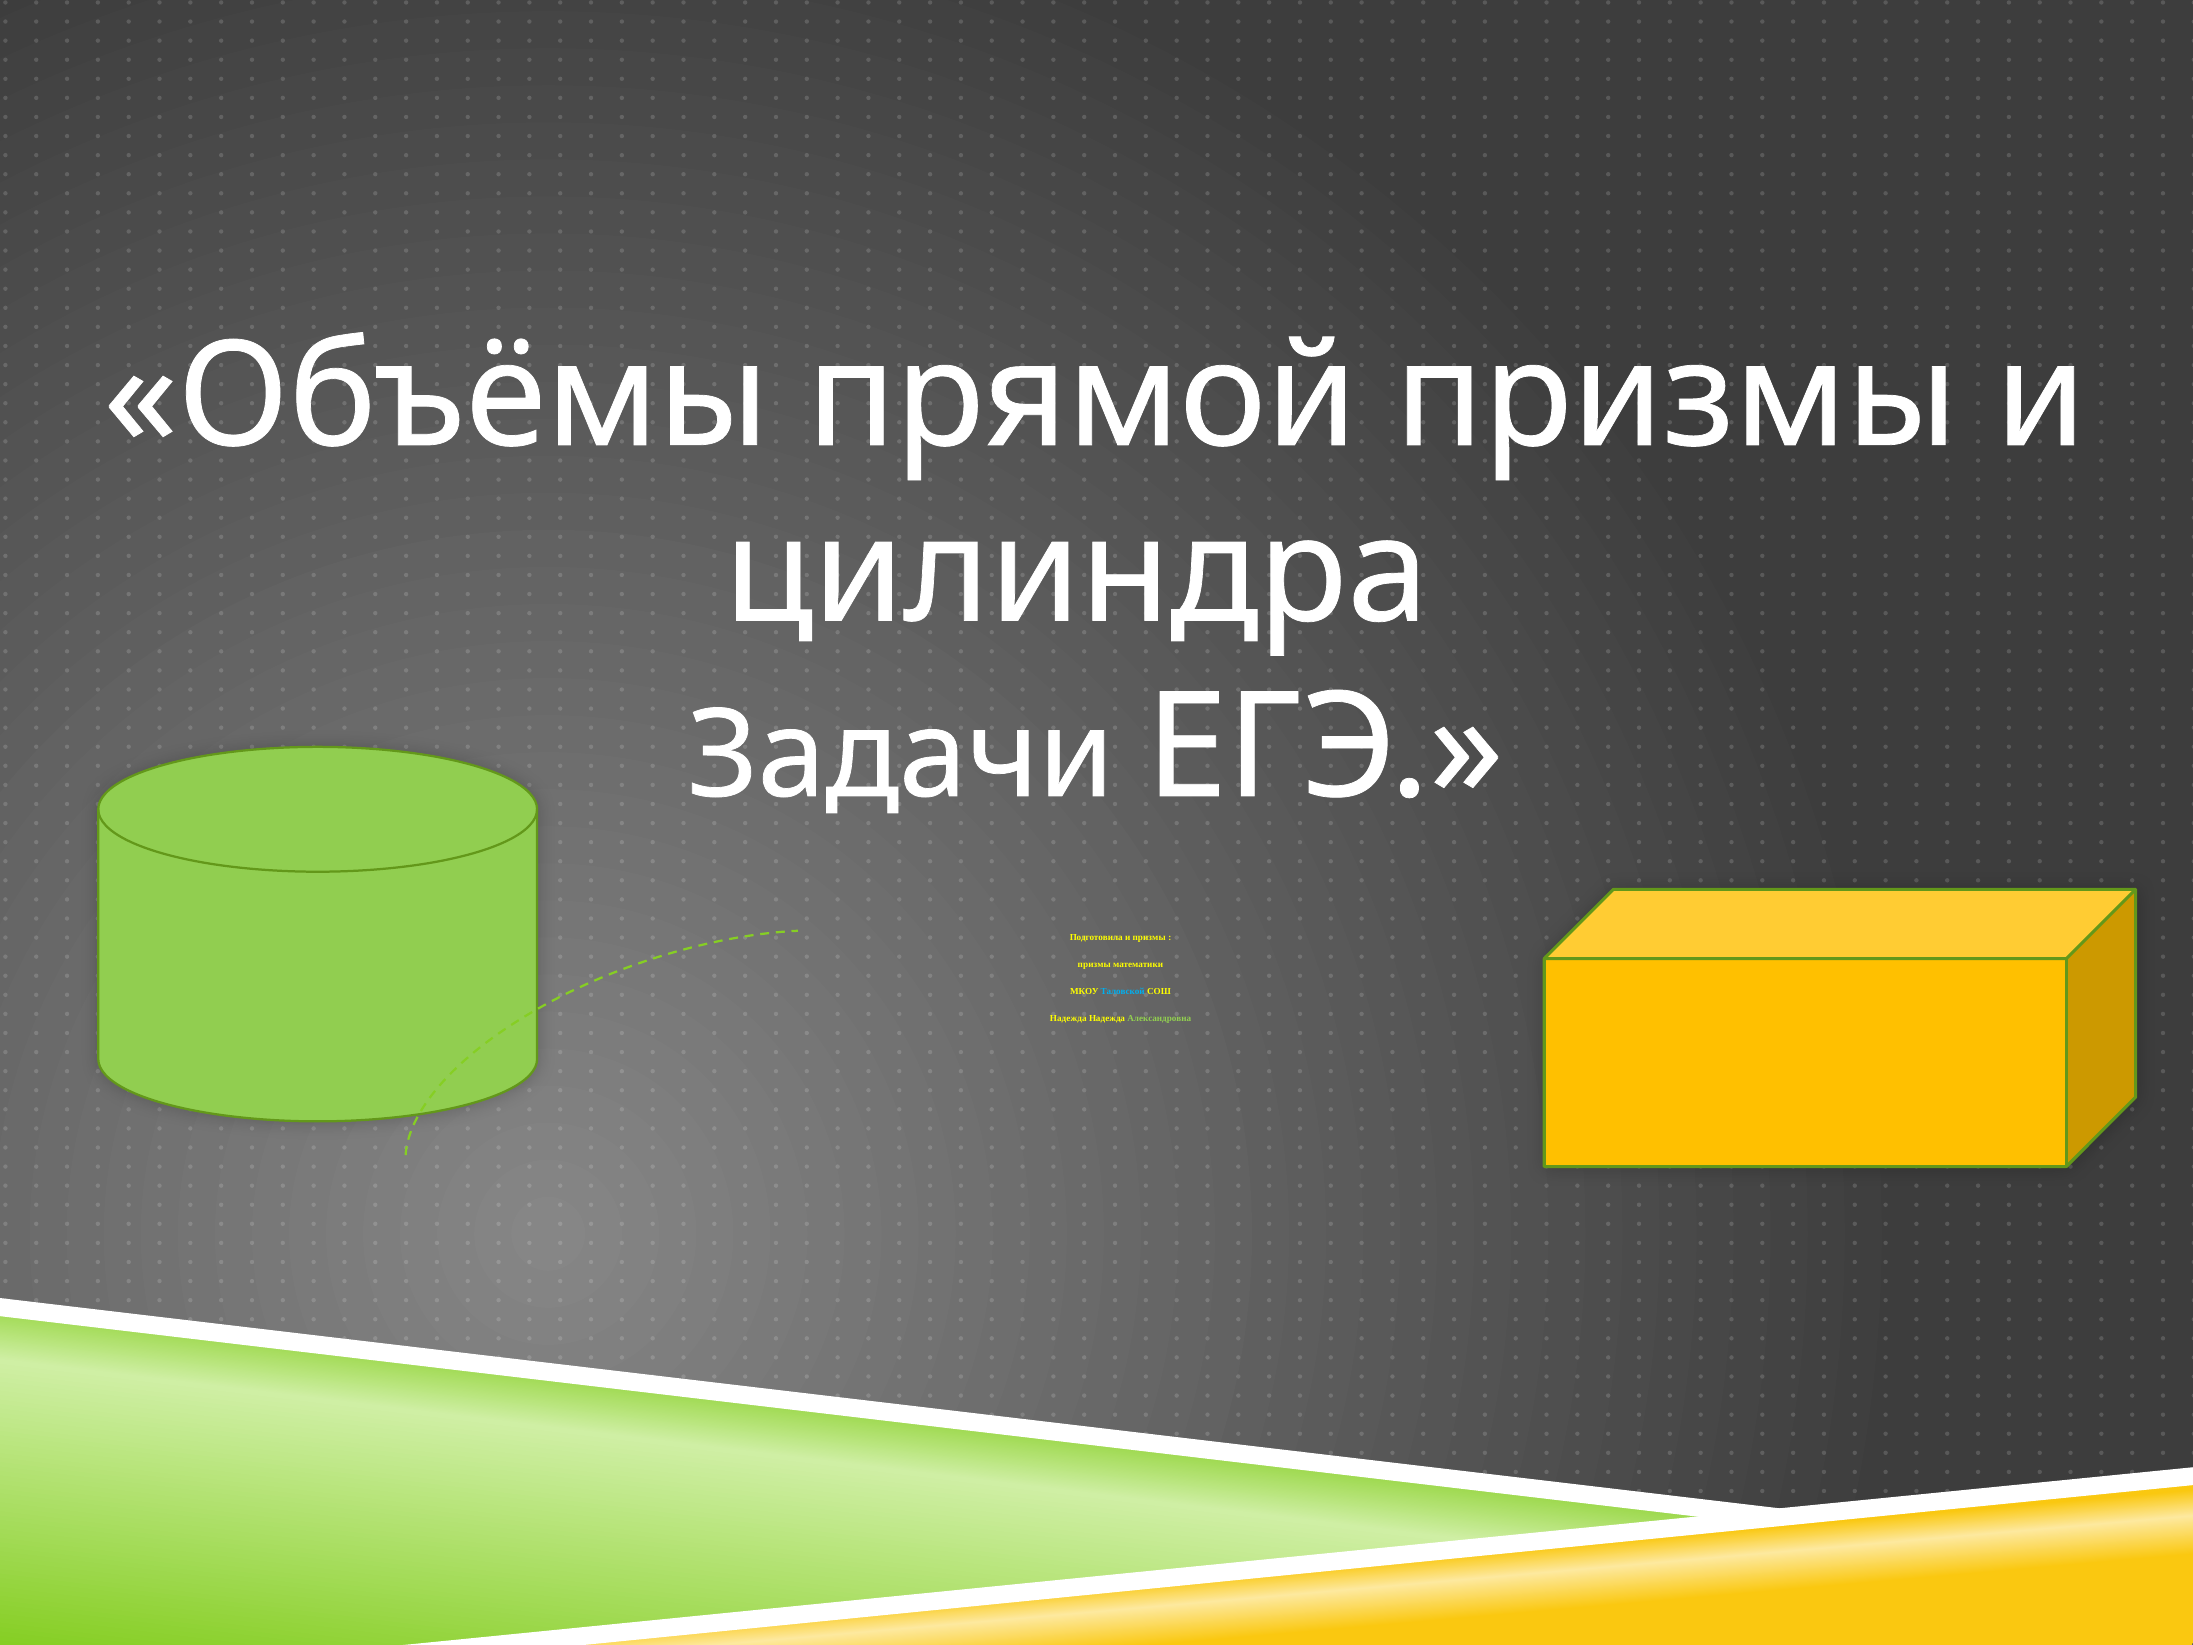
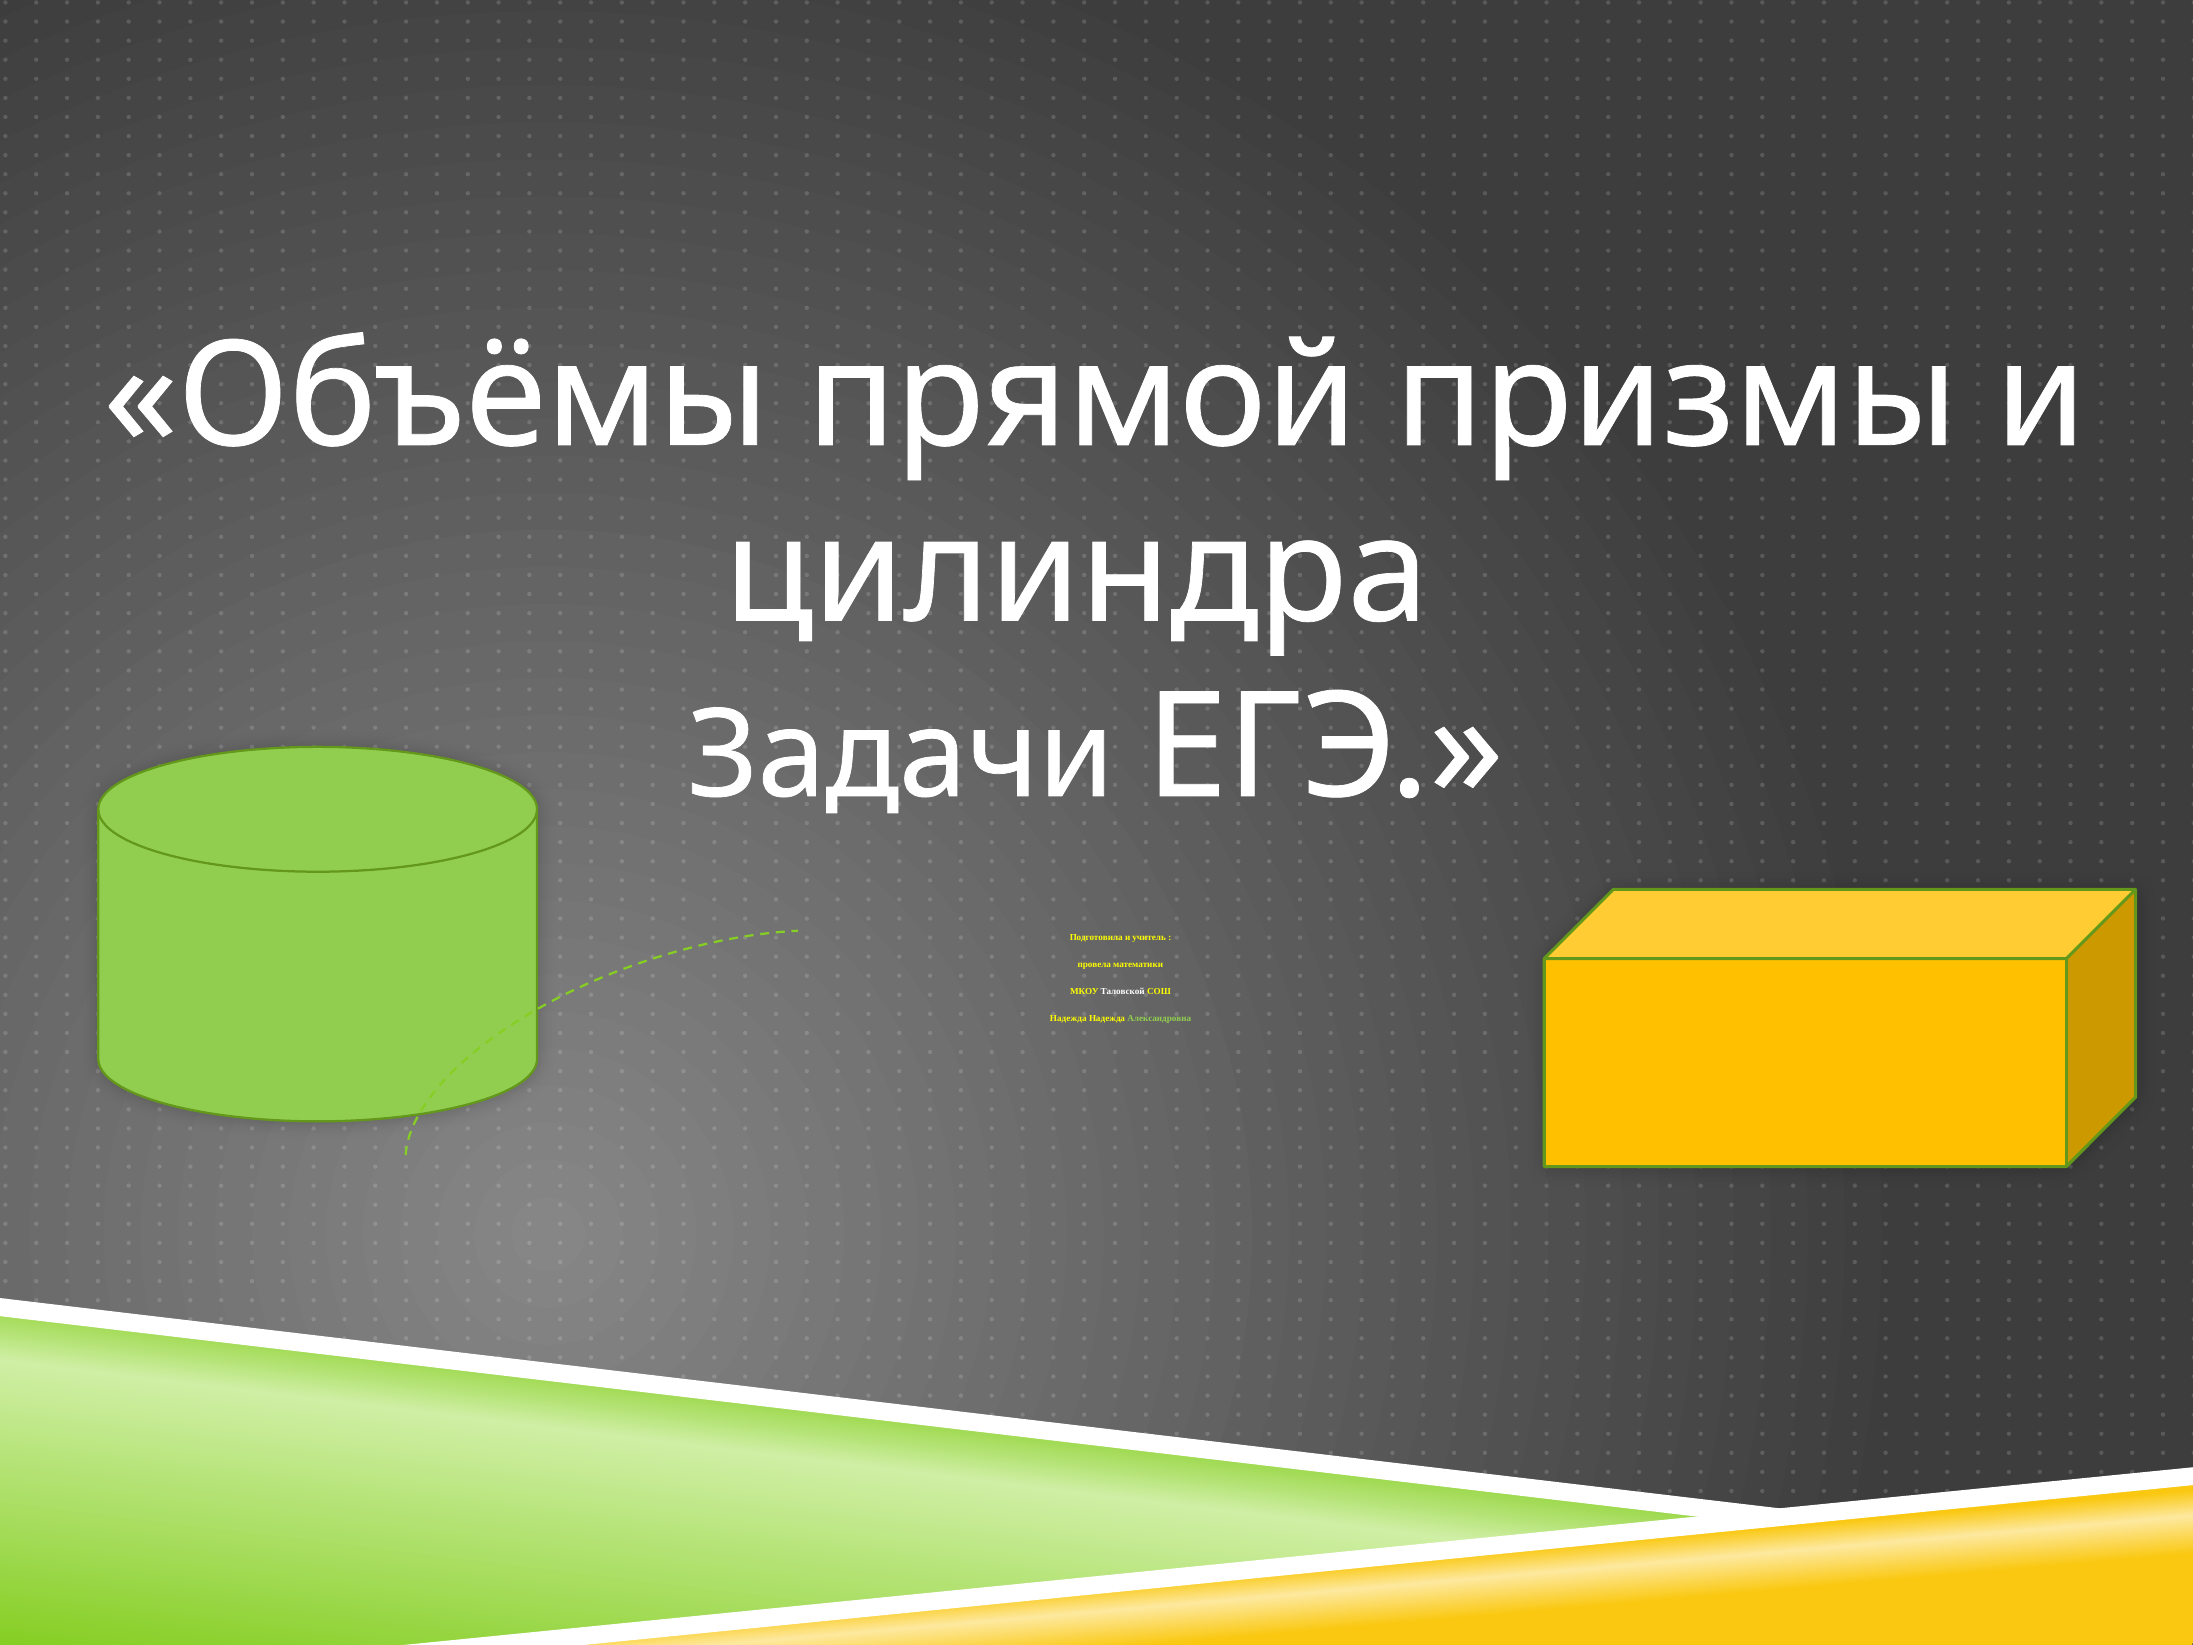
и призмы: призмы -> учитель (1149, 937)
призмы: призмы -> провела (1094, 964)
Таловской colour: light blue -> white (1123, 991)
